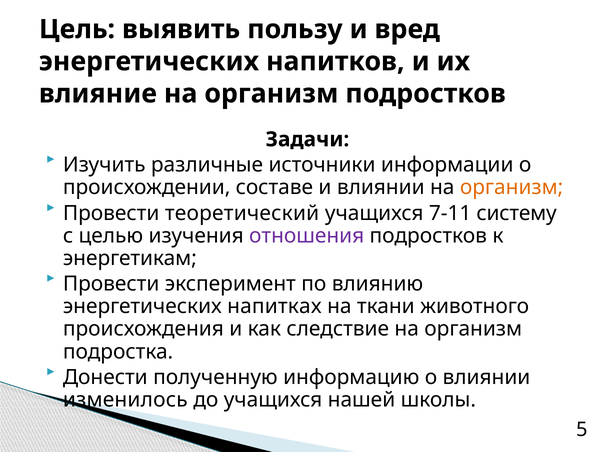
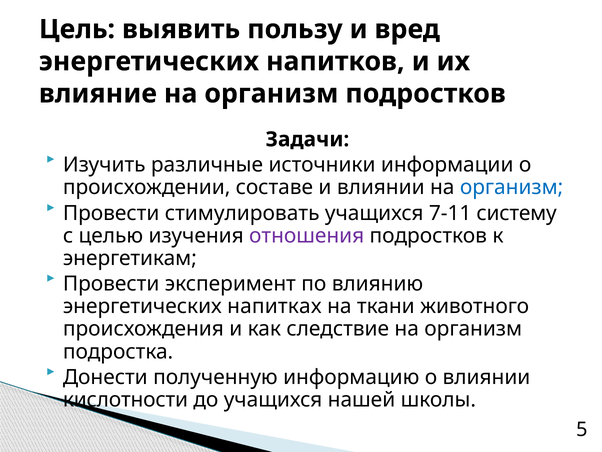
организм colour: orange -> blue (512, 187)
теоретический: теоретический -> стимулировать (242, 213)
изменилось: изменилось -> кислотности (125, 399)
